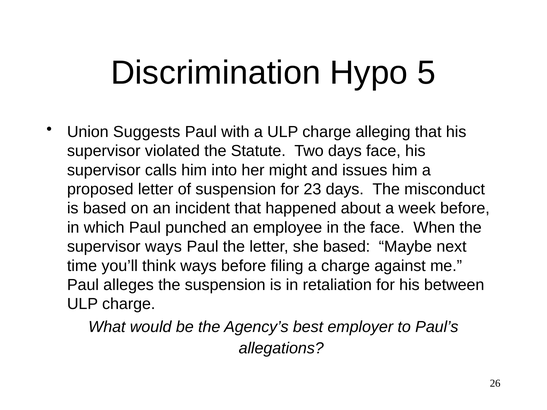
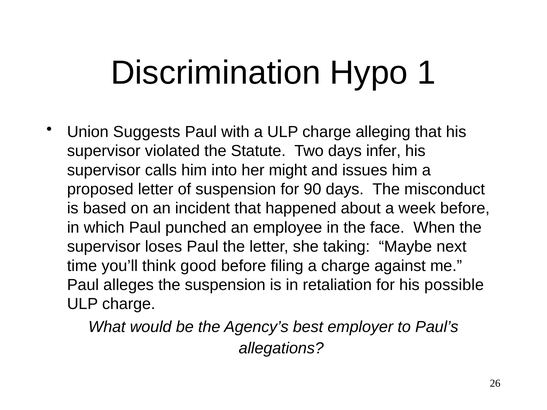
5: 5 -> 1 (426, 73)
days face: face -> infer (384, 151)
23: 23 -> 90 (312, 189)
supervisor ways: ways -> loses (164, 247)
she based: based -> taking (347, 247)
think ways: ways -> good (198, 266)
between: between -> possible (454, 285)
